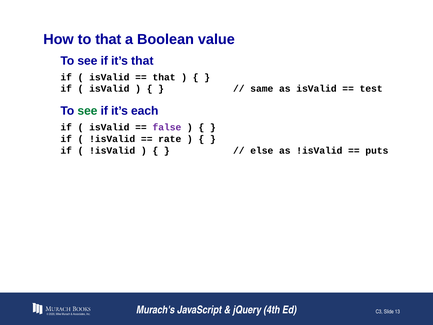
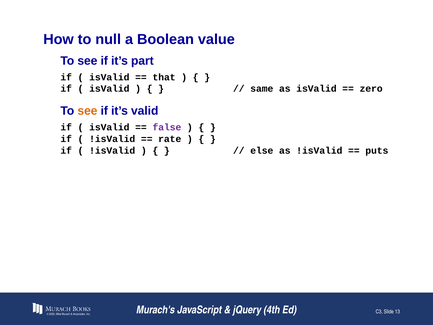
to that: that -> null (108, 39)
it’s that: that -> part (142, 61)
test: test -> zero (371, 89)
see colour: green -> orange (87, 111)
each: each -> valid (145, 111)
